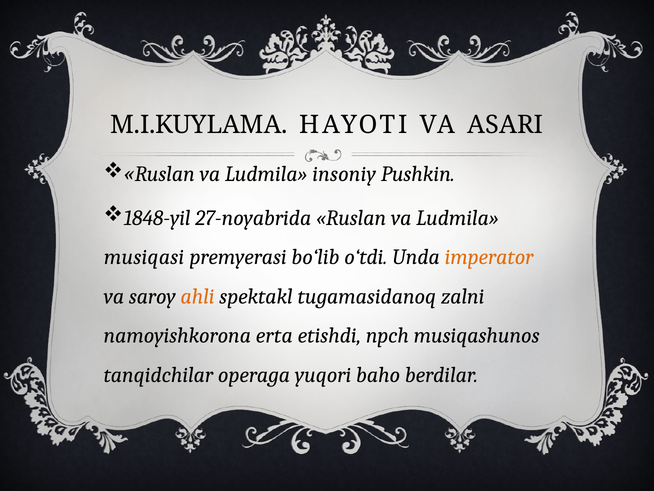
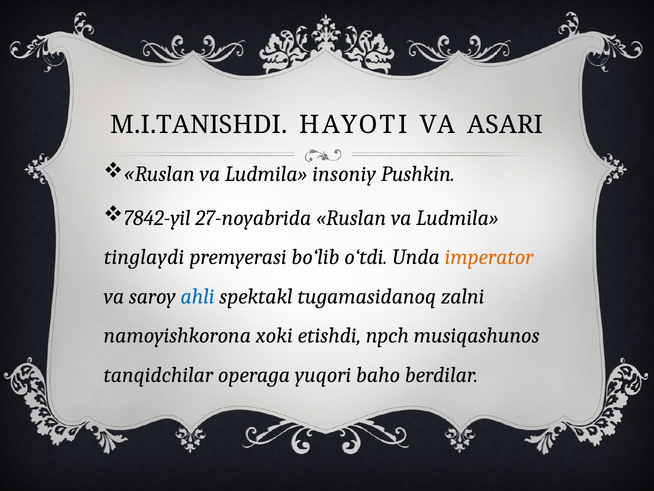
M.I.KUYLAMA: M.I.KUYLAMA -> M.I.TANISHDI (199, 125)
1848-yil: 1848-yil -> 7842-yil (157, 218)
musiqasi: musiqasi -> tinglaydi (144, 257)
ahli colour: orange -> blue (198, 296)
erta: erta -> xoki (274, 335)
